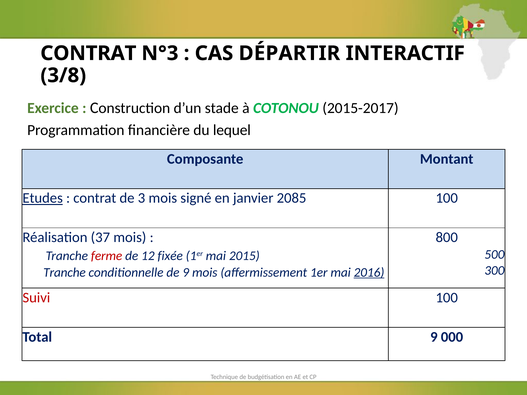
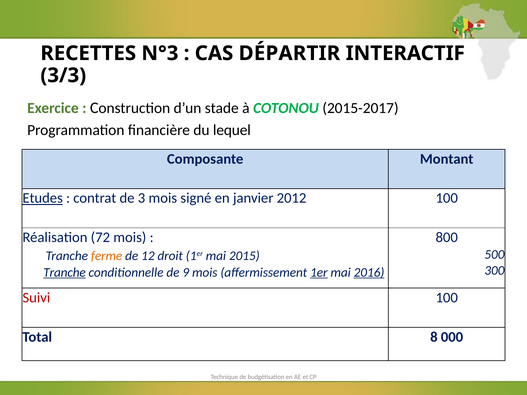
CONTRAT: CONTRAT -> RECETTES (88, 53)
3/8: 3/8 -> 3/3 (63, 75)
2085: 2085 -> 2012 (292, 198)
37: 37 -> 72 (100, 238)
ferme colour: red -> orange (107, 256)
fixée: fixée -> droit (170, 256)
Tranche underline: none -> present (65, 273)
1er underline: none -> present (319, 273)
Total 9: 9 -> 8 (434, 337)
